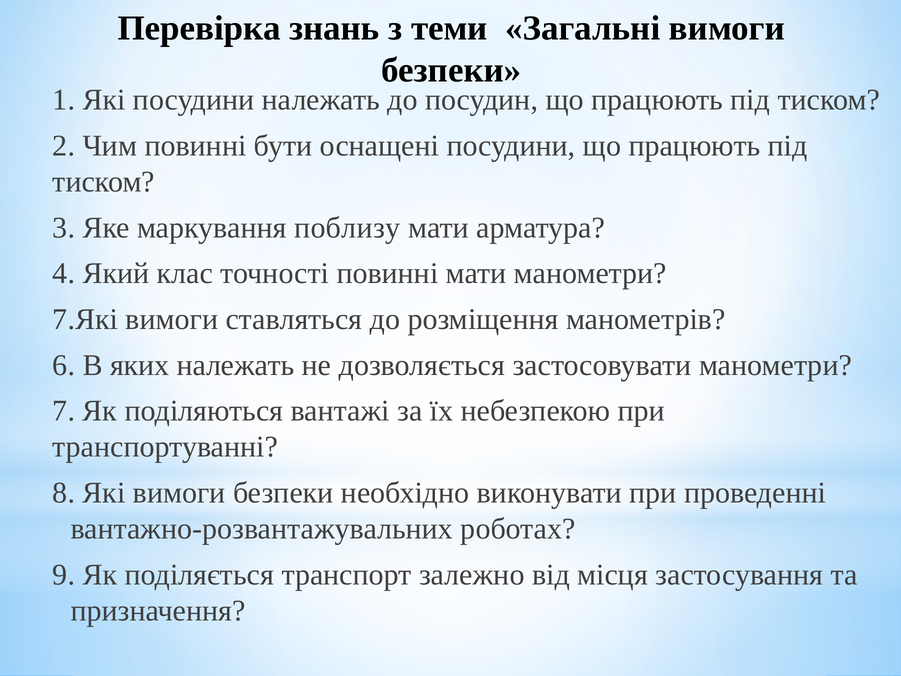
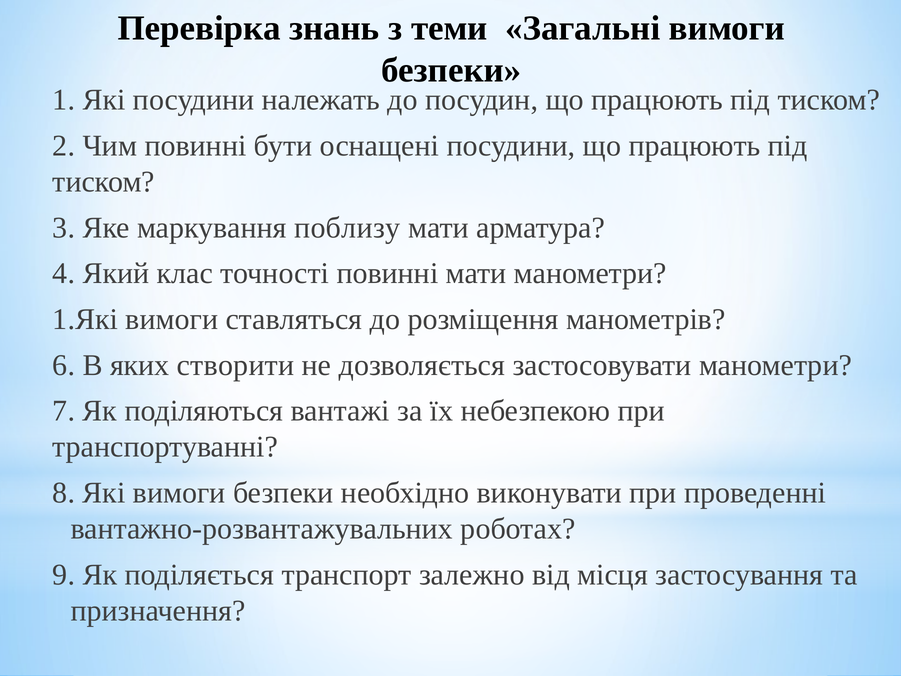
7.Які: 7.Які -> 1.Які (85, 319)
яких належать: належать -> створити (236, 365)
